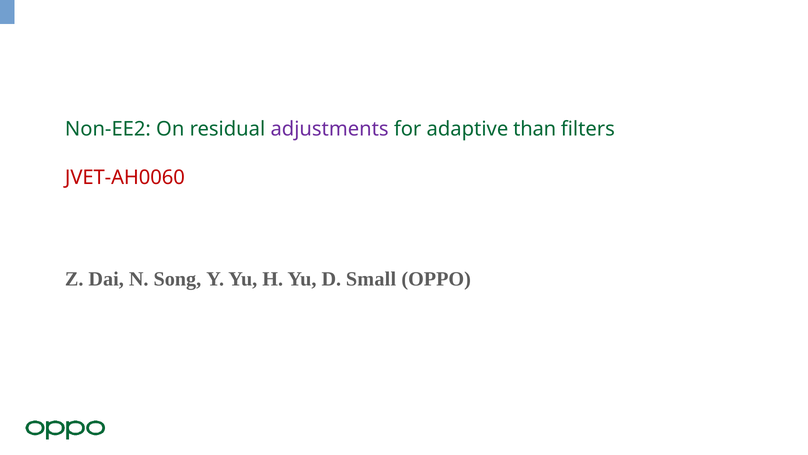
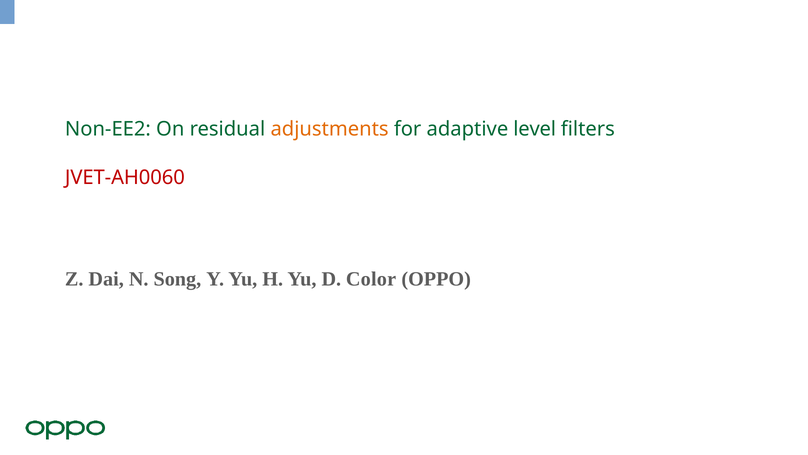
adjustments colour: purple -> orange (330, 129)
than: than -> level (535, 129)
Small: Small -> Color (371, 279)
